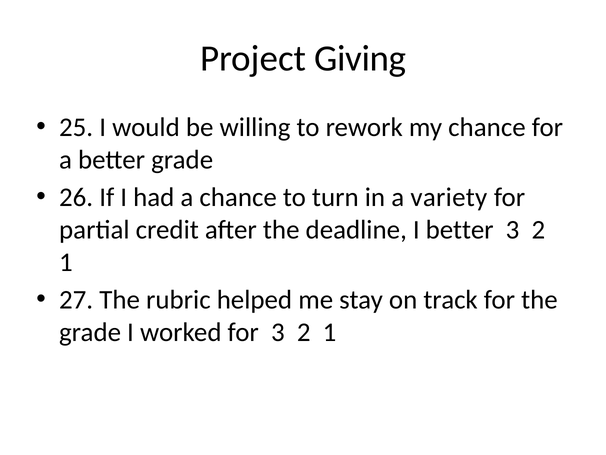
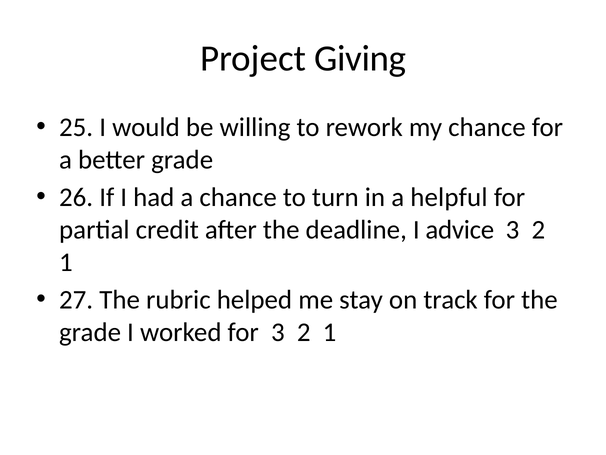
variety: variety -> helpful (449, 197)
I better: better -> advice (460, 230)
